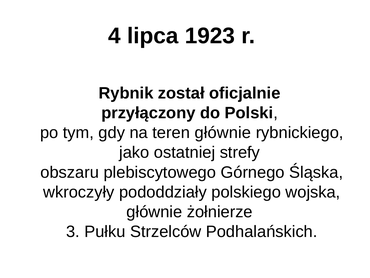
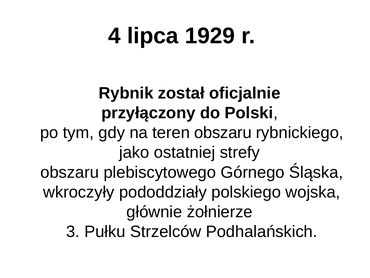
1923: 1923 -> 1929 (210, 36)
teren głównie: głównie -> obszaru (223, 133)
